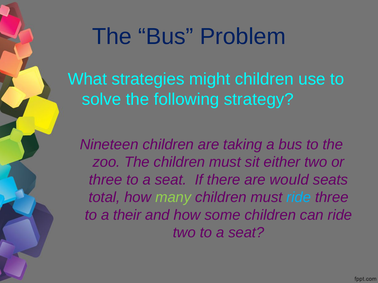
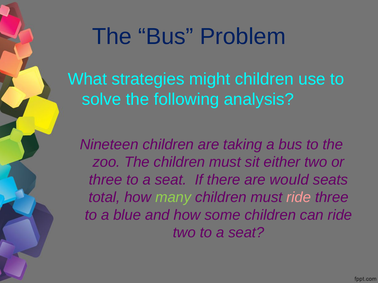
strategy: strategy -> analysis (259, 99)
ride colour: light blue -> pink (299, 198)
their: their -> blue (127, 215)
